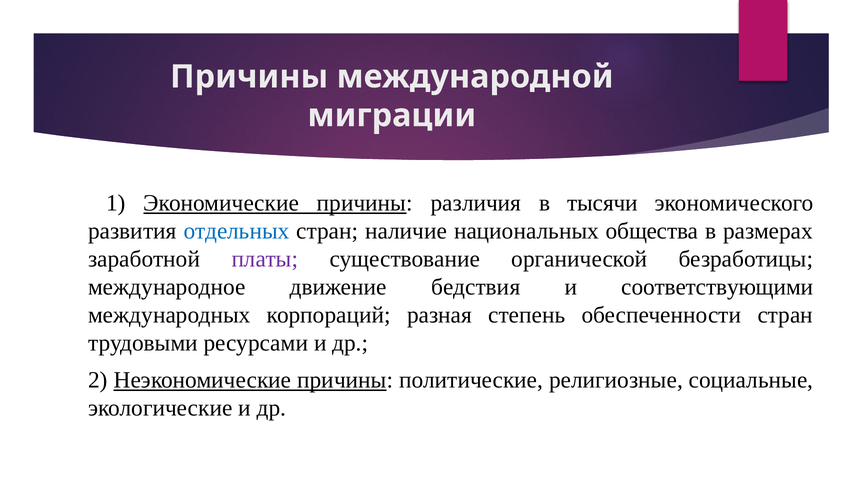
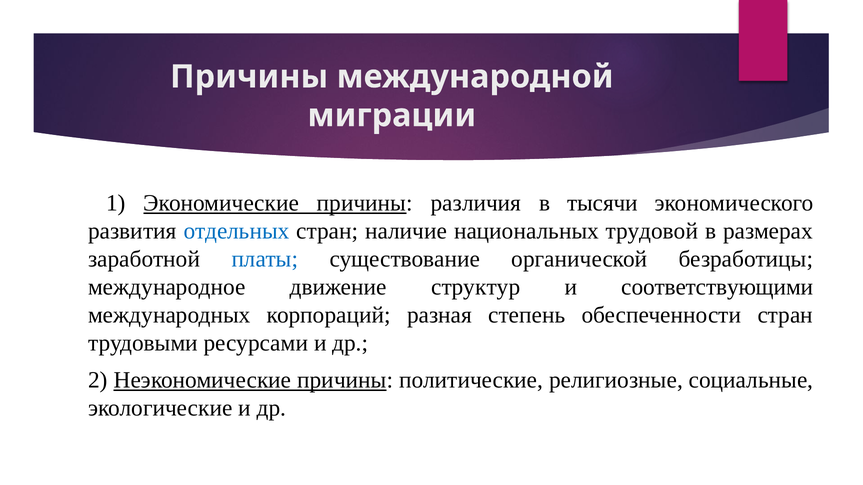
общества: общества -> трудовой (652, 231)
платы colour: purple -> blue (265, 259)
бедствия: бедствия -> структур (476, 287)
